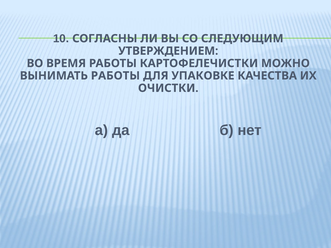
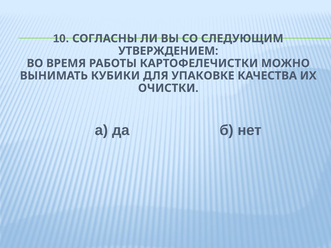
ВЫНИМАТЬ РАБОТЫ: РАБОТЫ -> КУБИКИ (115, 76)
